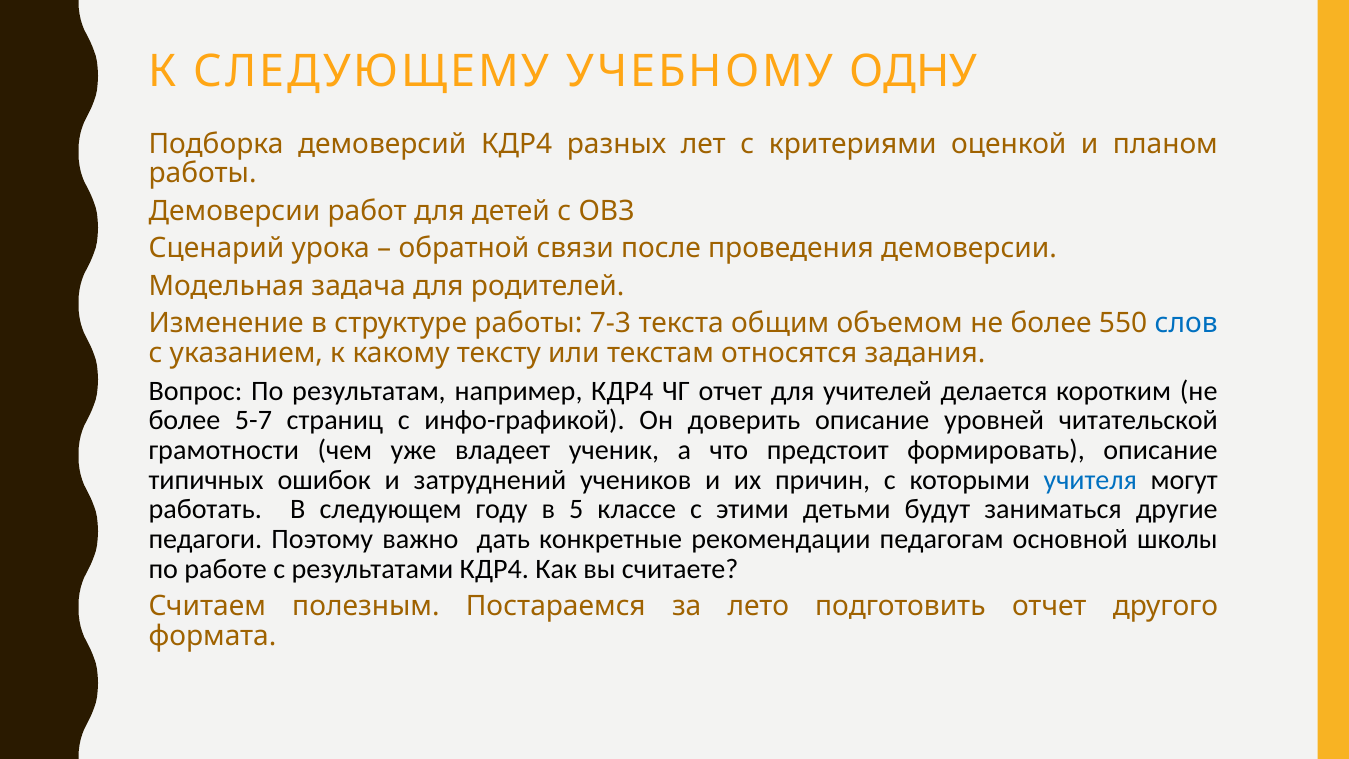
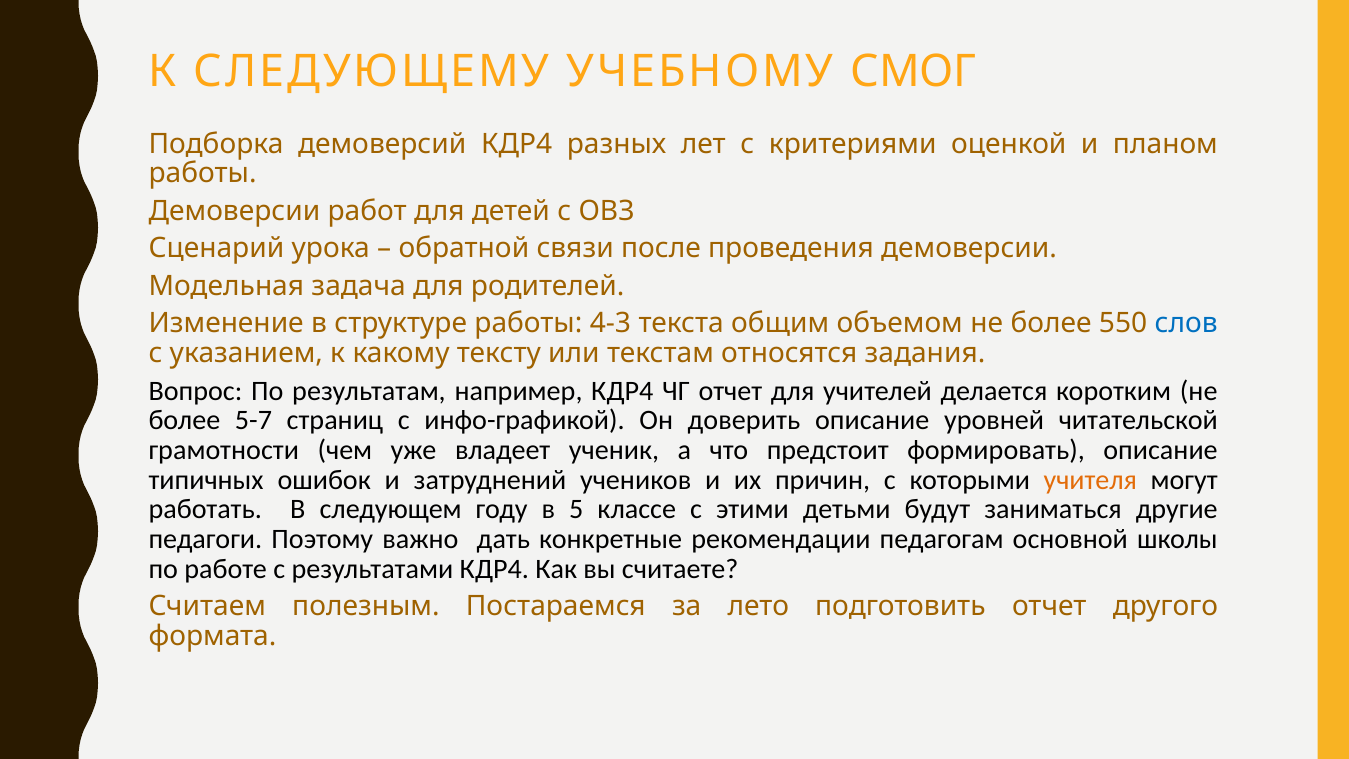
ОДНУ: ОДНУ -> СМОГ (913, 71)
7-3: 7-3 -> 4-3 (610, 324)
учителя colour: blue -> orange (1090, 480)
